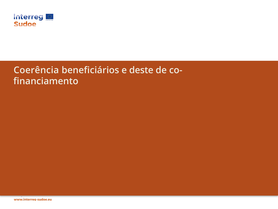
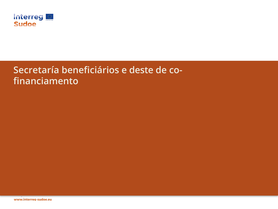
Coerência: Coerência -> Secretaría (36, 70)
